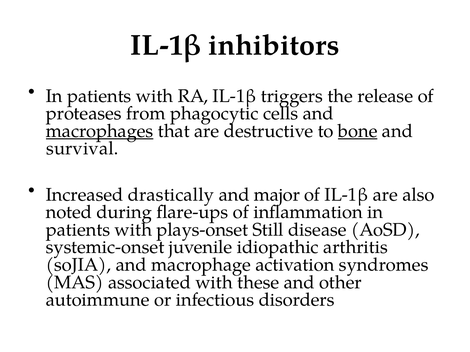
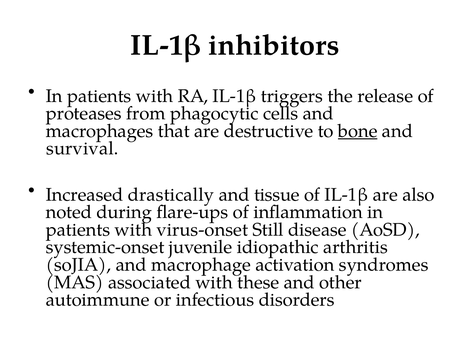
macrophages underline: present -> none (100, 131)
major: major -> tissue (277, 195)
plays-onset: plays-onset -> virus-onset (202, 230)
